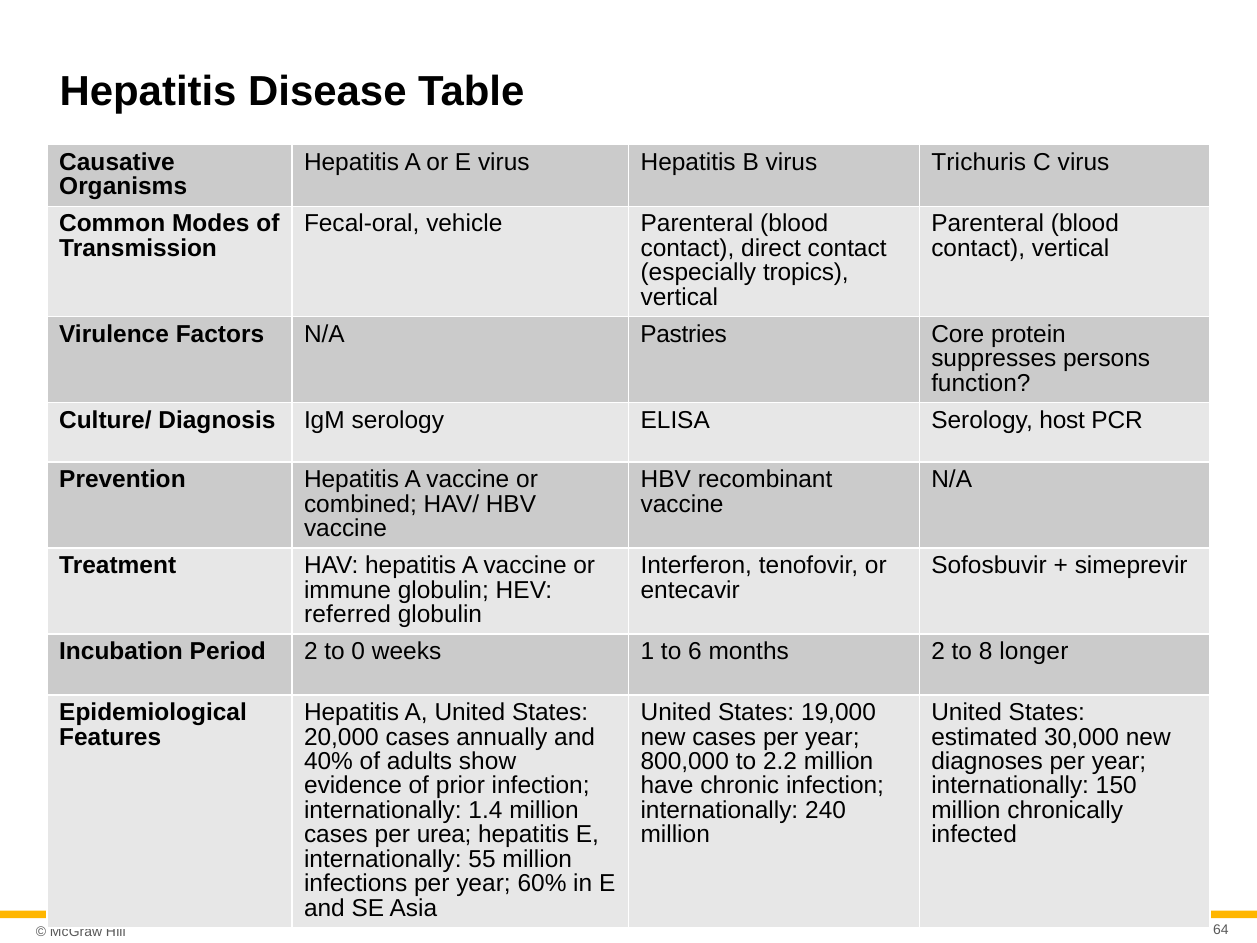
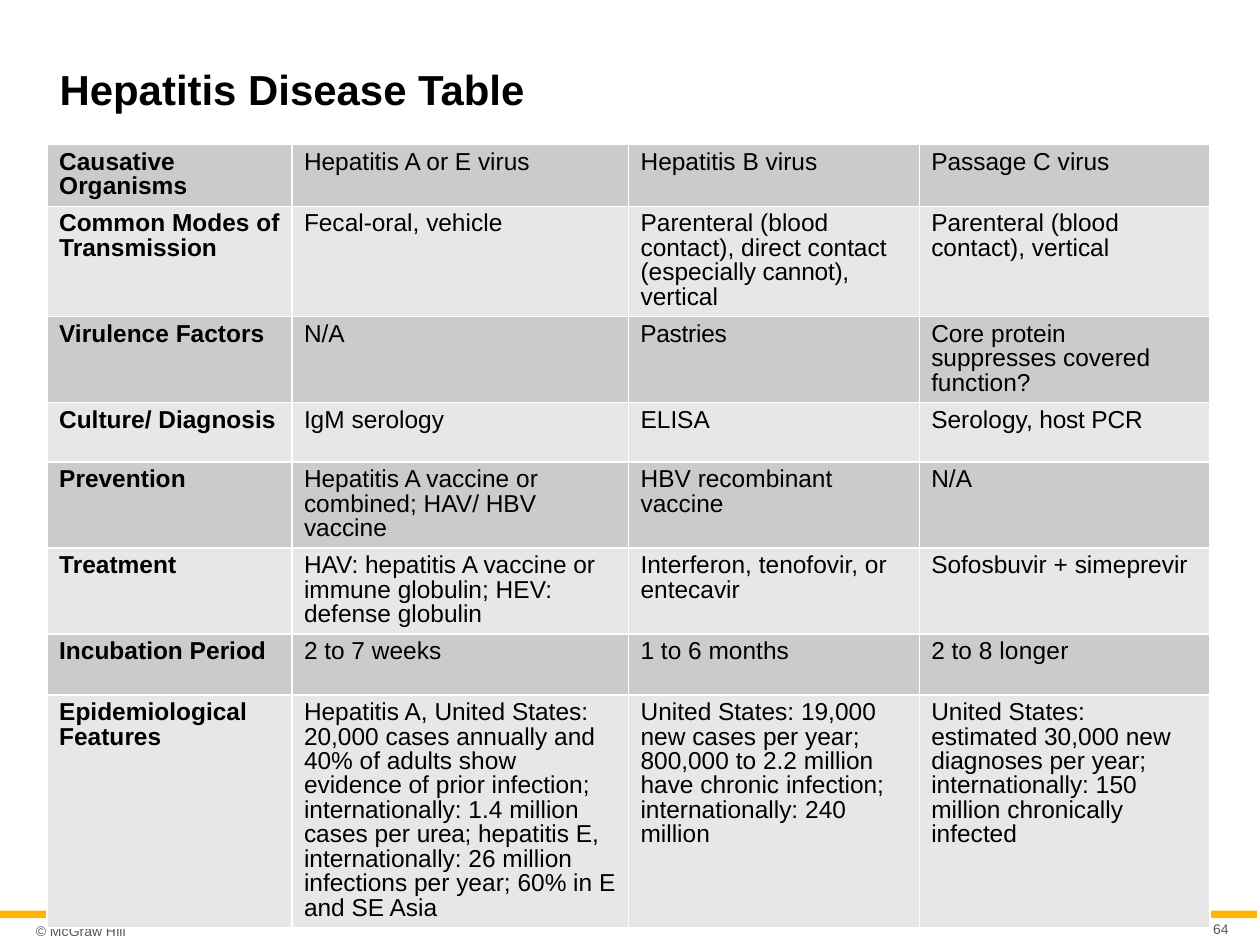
Trichuris: Trichuris -> Passage (979, 162)
tropics: tropics -> cannot (806, 273)
persons: persons -> covered (1107, 358)
referred: referred -> defense (348, 614)
0: 0 -> 7 (358, 651)
55: 55 -> 26 (482, 859)
